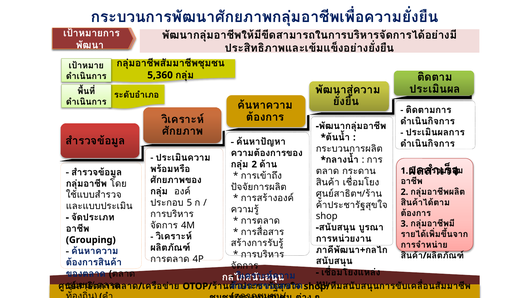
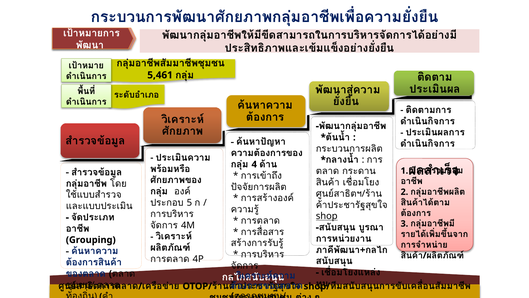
5,360: 5,360 -> 5,461 (160, 75)
2: 2 -> 4 (254, 164)
shop underline: none -> present (327, 216)
